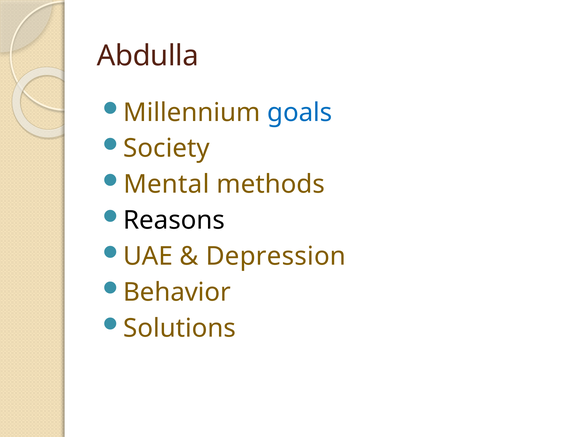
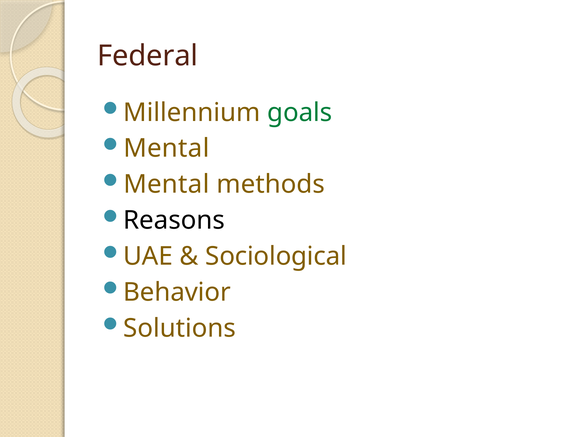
Abdulla: Abdulla -> Federal (148, 56)
goals colour: blue -> green (300, 113)
Society: Society -> Mental (166, 149)
Depression: Depression -> Sociological (276, 256)
